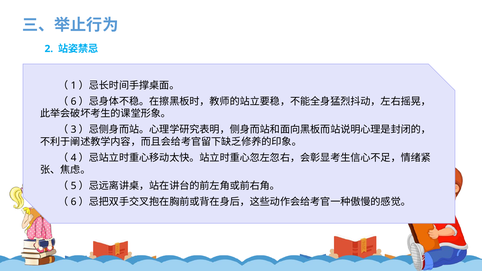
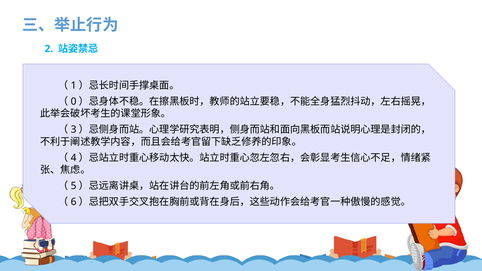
6: 6 -> 0 (74, 102)
